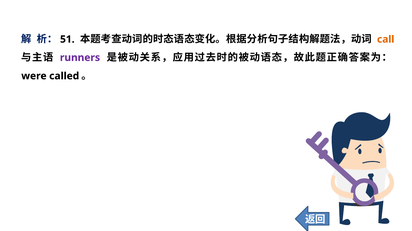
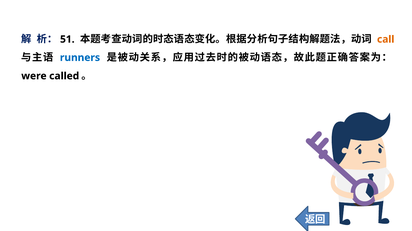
runners colour: purple -> blue (80, 58)
